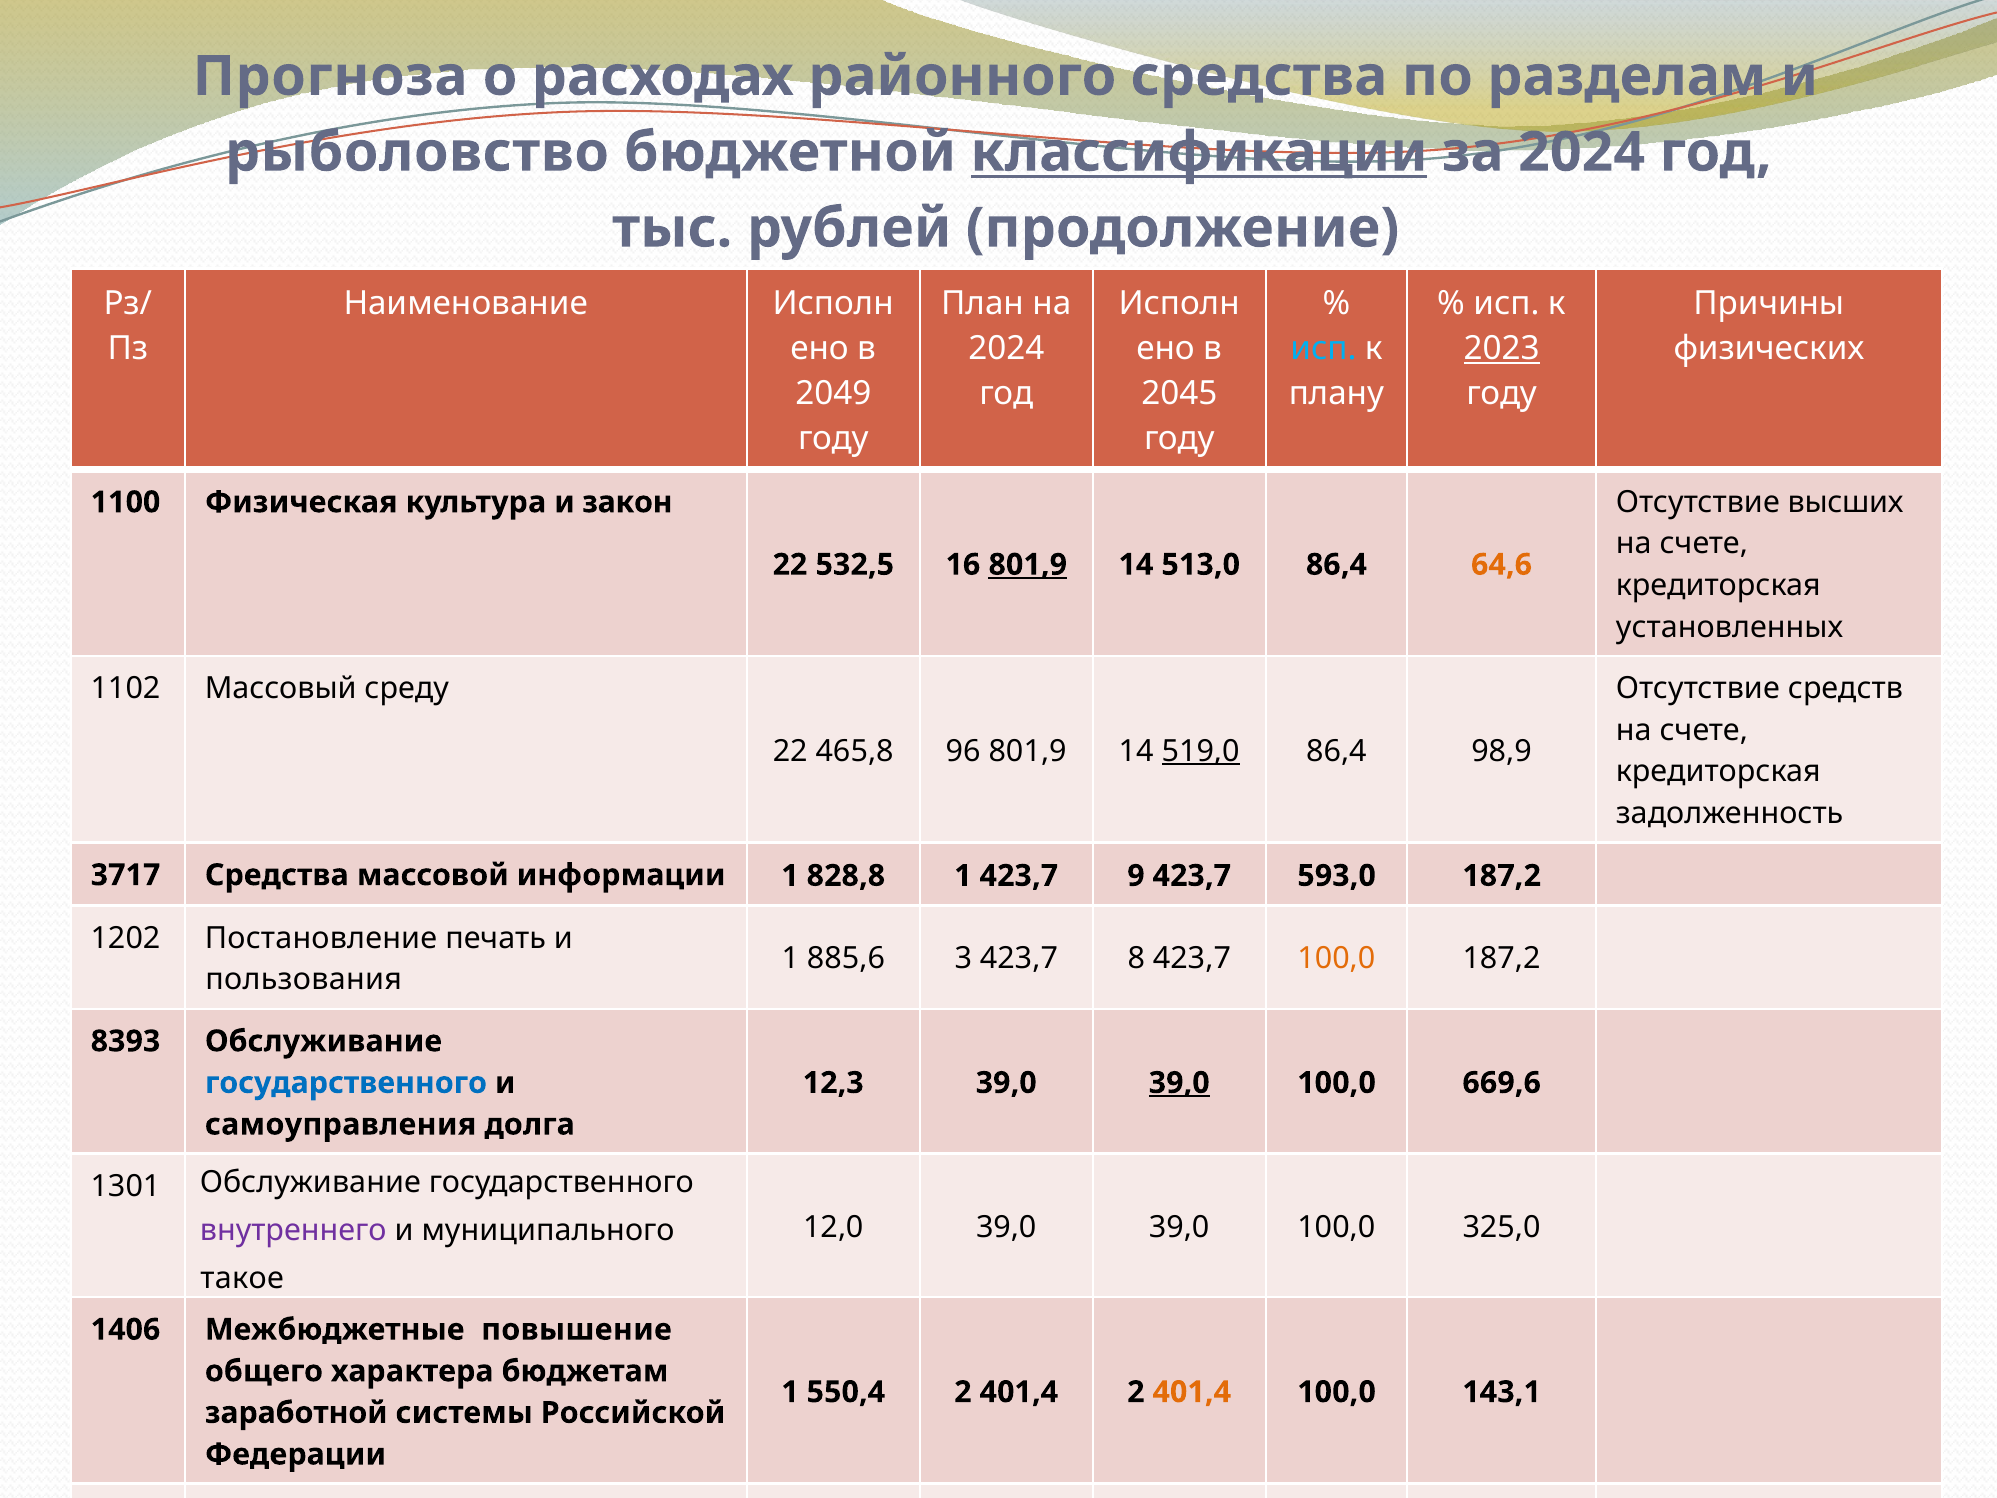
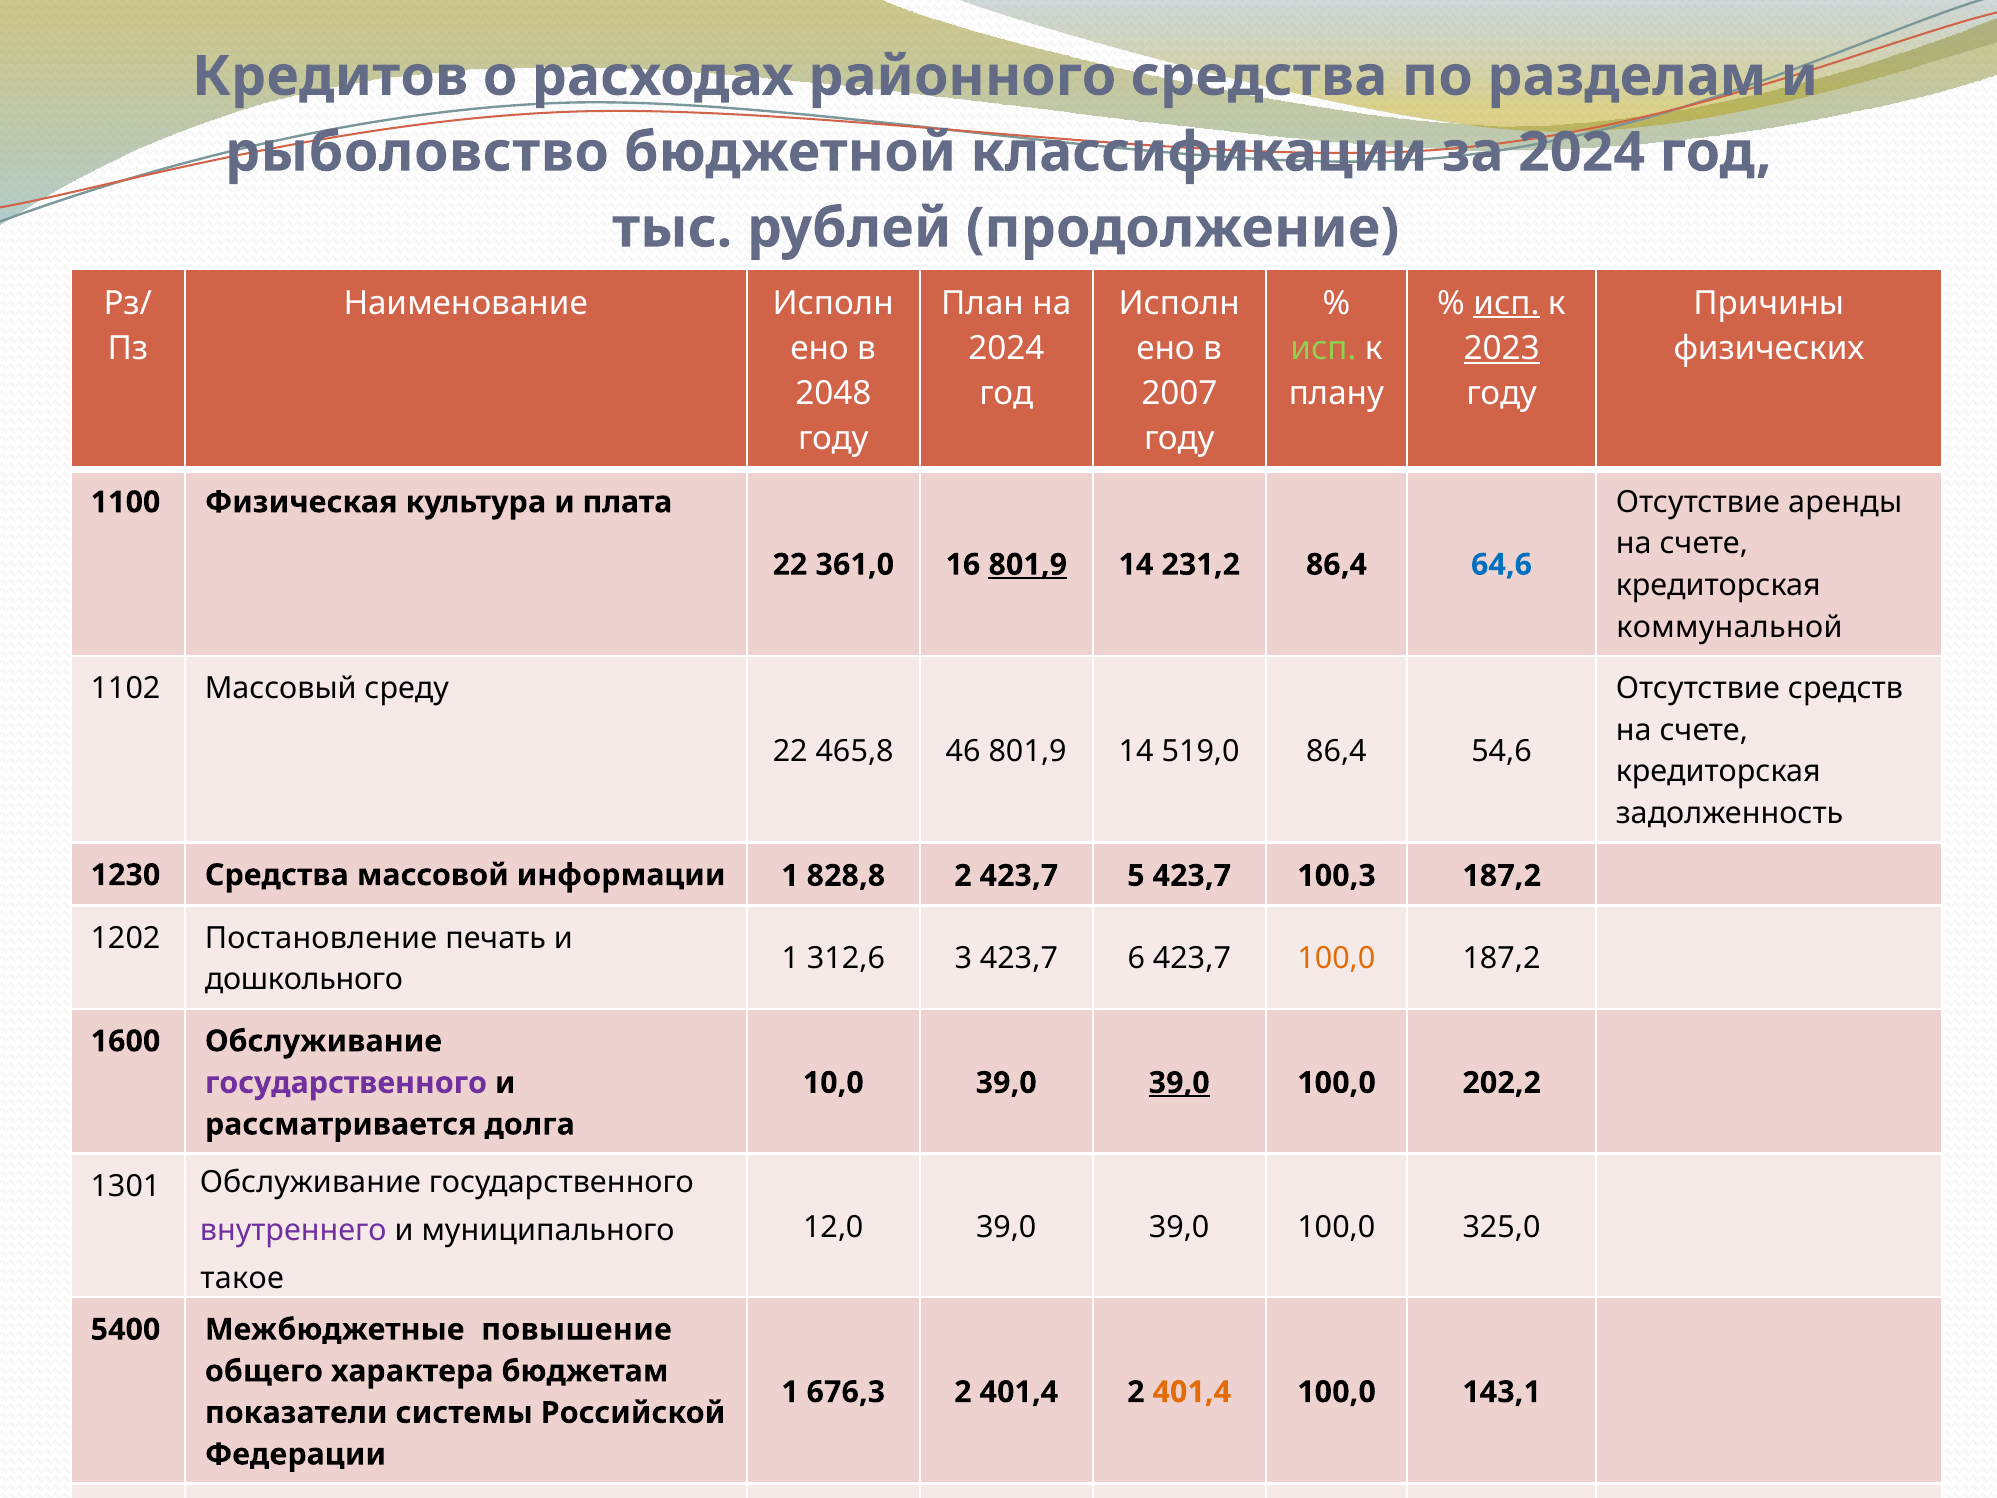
Прогноза: Прогноза -> Кредитов (330, 77)
классификации underline: present -> none (1199, 152)
исп underline: none -> present (1507, 303)
исп colour: light blue -> light green (1323, 348)
2049: 2049 -> 2048 (833, 394)
2045: 2045 -> 2007 (1179, 394)
высших: высших -> аренды (1845, 502)
закон: закон -> плата (627, 502)
532,5: 532,5 -> 361,0 (855, 565)
513,0: 513,0 -> 231,2 (1201, 565)
64,6 colour: orange -> blue (1502, 565)
установленных: установленных -> коммунальной (1729, 627)
96: 96 -> 46 (963, 751)
519,0 underline: present -> none (1201, 751)
98,9: 98,9 -> 54,6 (1502, 751)
3717: 3717 -> 1230 (126, 875)
828,8 1: 1 -> 2 (963, 876)
9: 9 -> 5 (1136, 876)
593,0: 593,0 -> 100,3 (1337, 876)
885,6: 885,6 -> 312,6 (846, 959)
8: 8 -> 6 (1136, 959)
пользования: пользования -> дошкольного (304, 979)
8393: 8393 -> 1600 (126, 1041)
государственного colour: blue -> purple (346, 1083)
12,3: 12,3 -> 10,0 (833, 1083)
669,6: 669,6 -> 202,2 (1502, 1083)
самоуправления: самоуправления -> рассматривается (341, 1124)
1406: 1406 -> 5400 (126, 1329)
550,4: 550,4 -> 676,3 (846, 1392)
заработной: заработной -> показатели (296, 1413)
